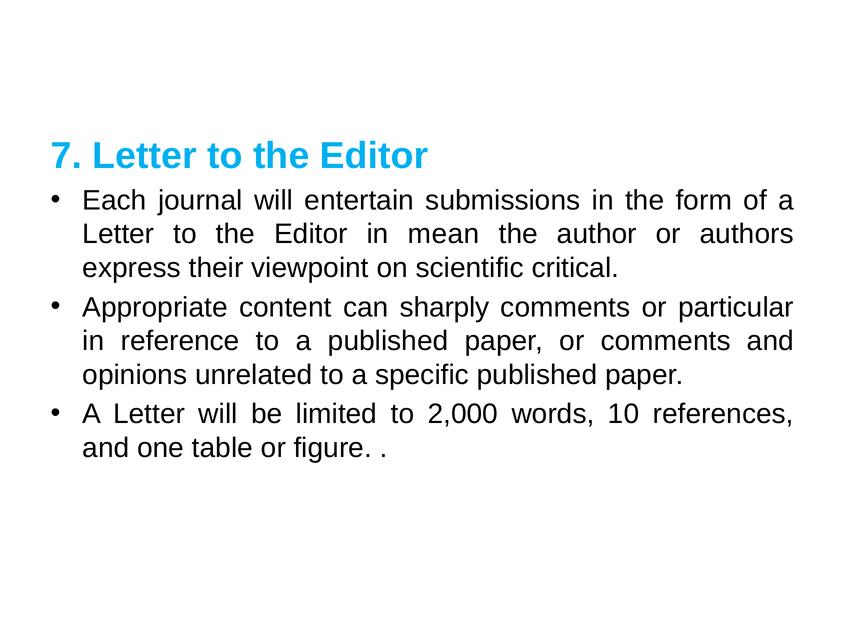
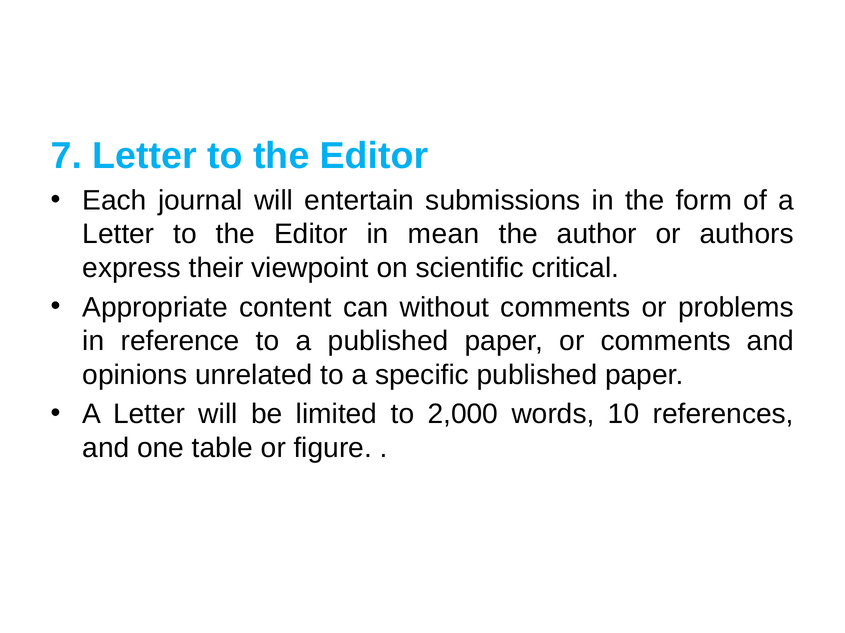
sharply: sharply -> without (444, 308)
particular: particular -> problems (736, 308)
